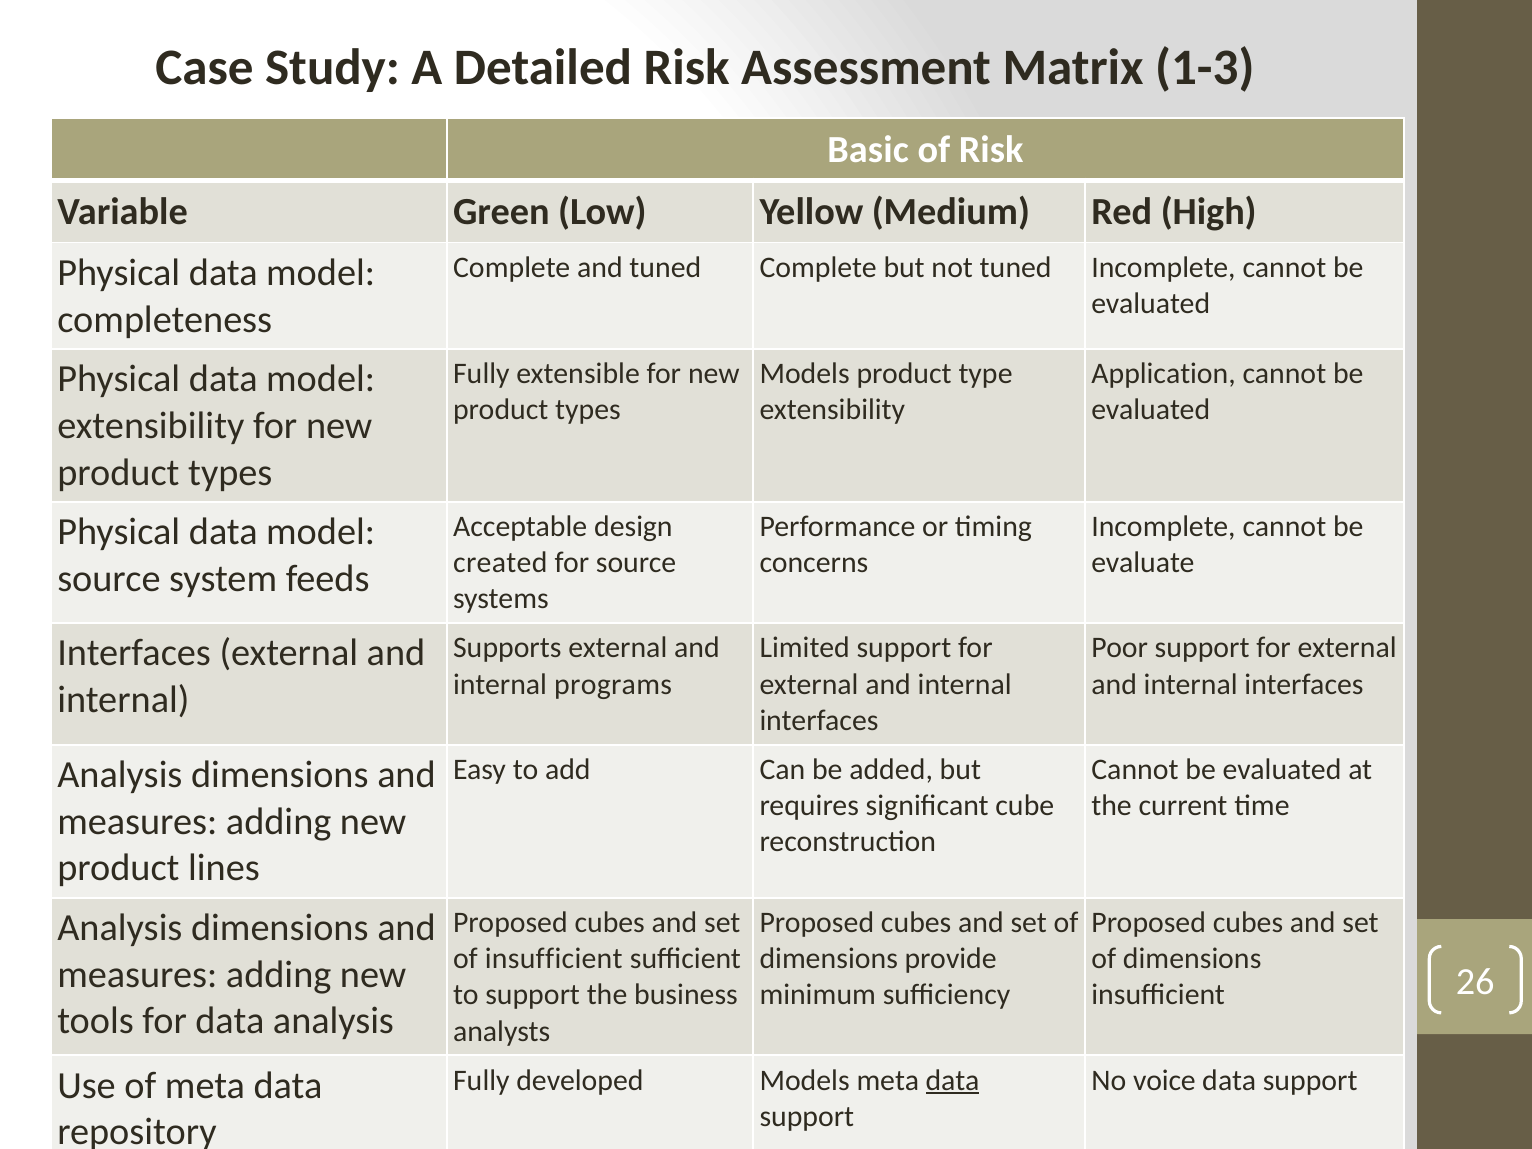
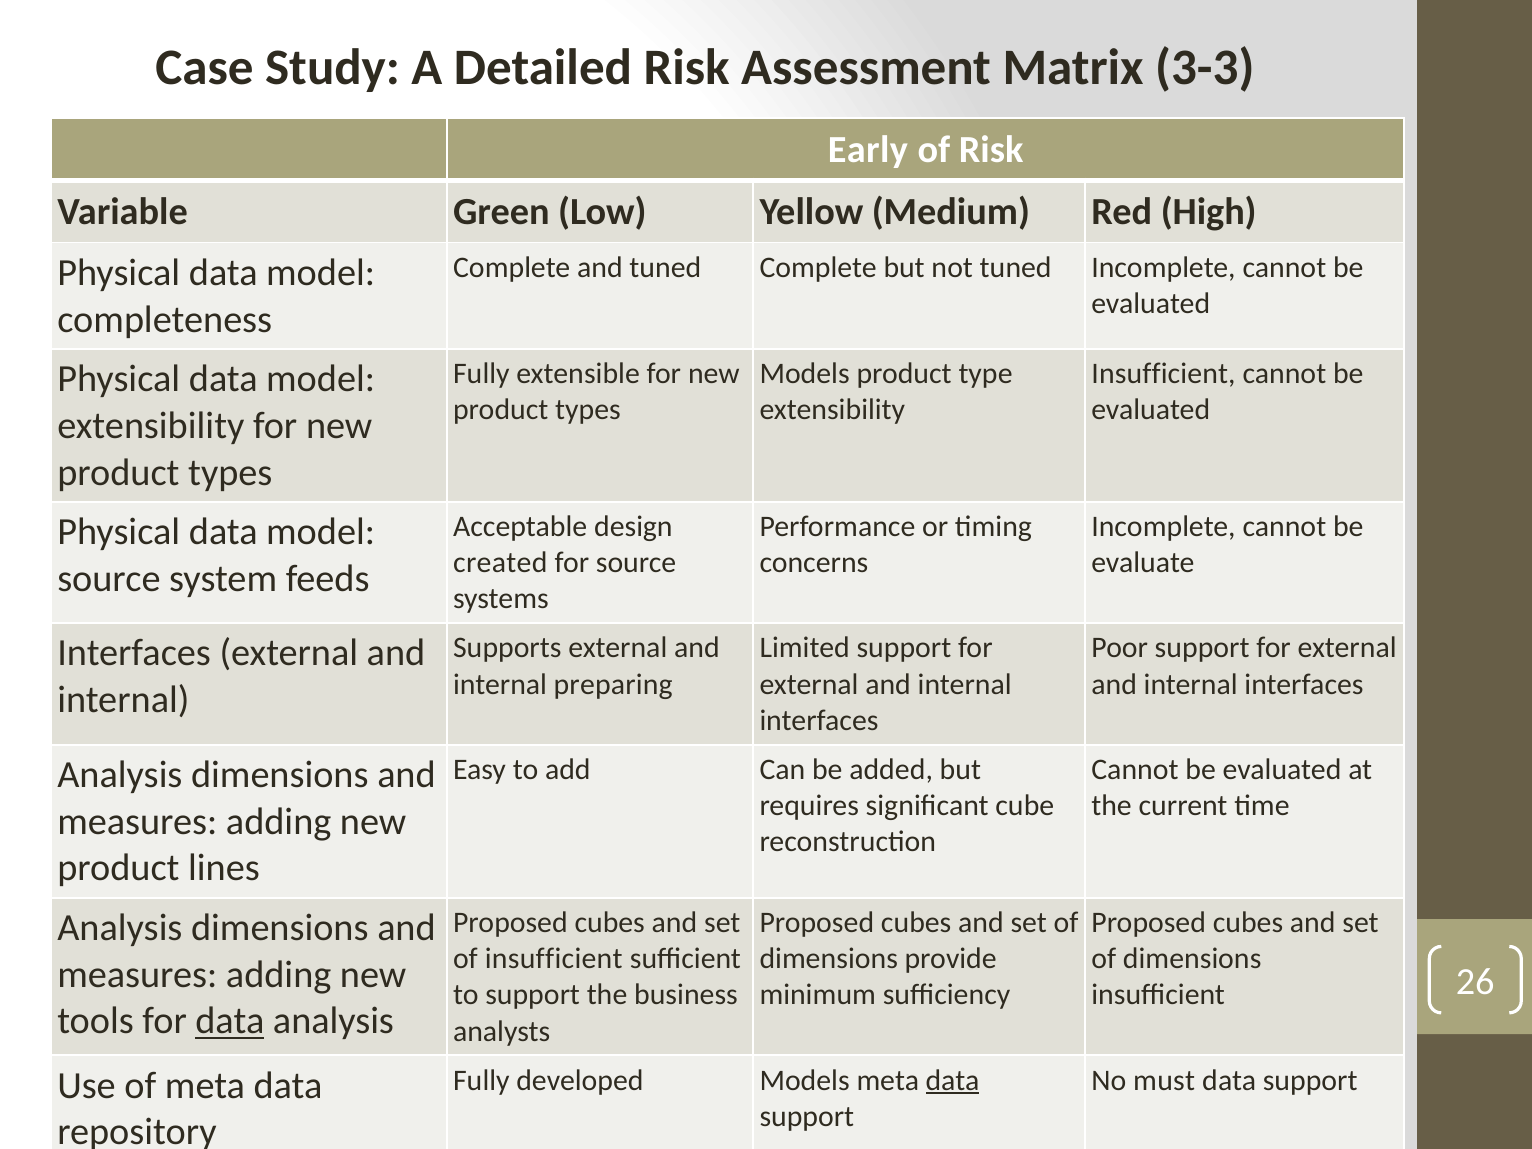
1-3: 1-3 -> 3-3 (1205, 67)
Basic: Basic -> Early (868, 150)
Application: Application -> Insufficient (1164, 374)
programs: programs -> preparing (613, 684)
data underline: none -> present (230, 1021)
voice: voice -> must (1164, 1080)
